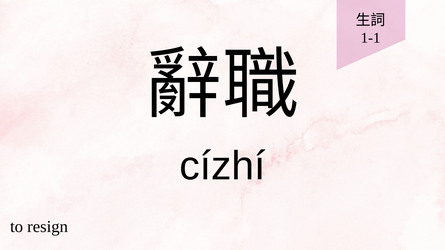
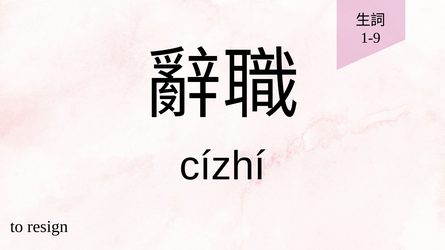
1-1: 1-1 -> 1-9 (371, 38)
